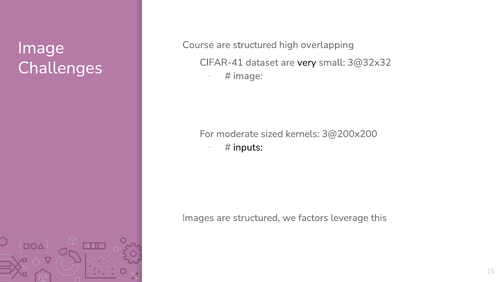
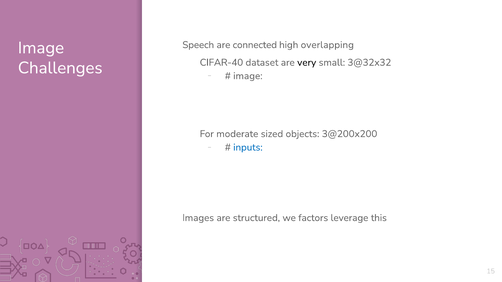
Course: Course -> Speech (198, 45)
structured: structured -> connected (255, 45)
CIFAR-41: CIFAR-41 -> CIFAR-40 (221, 63)
kernels: kernels -> objects (302, 134)
inputs colour: black -> blue (248, 147)
